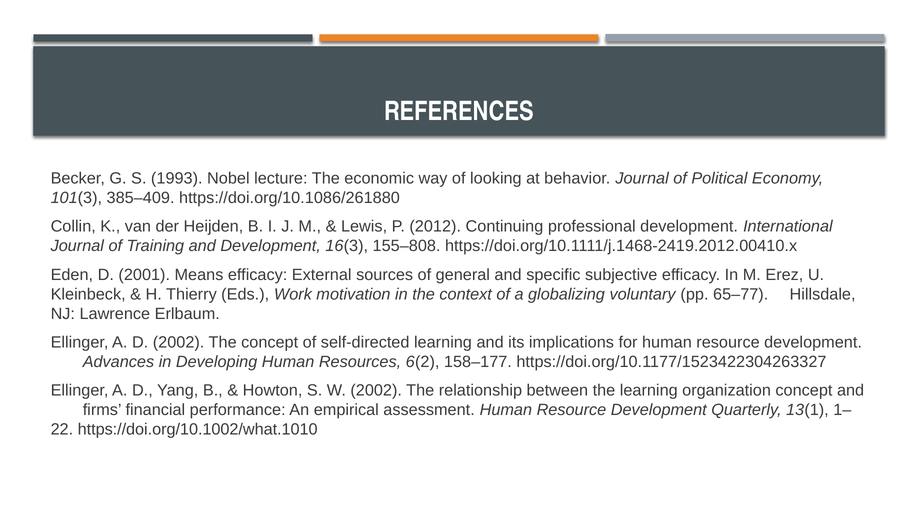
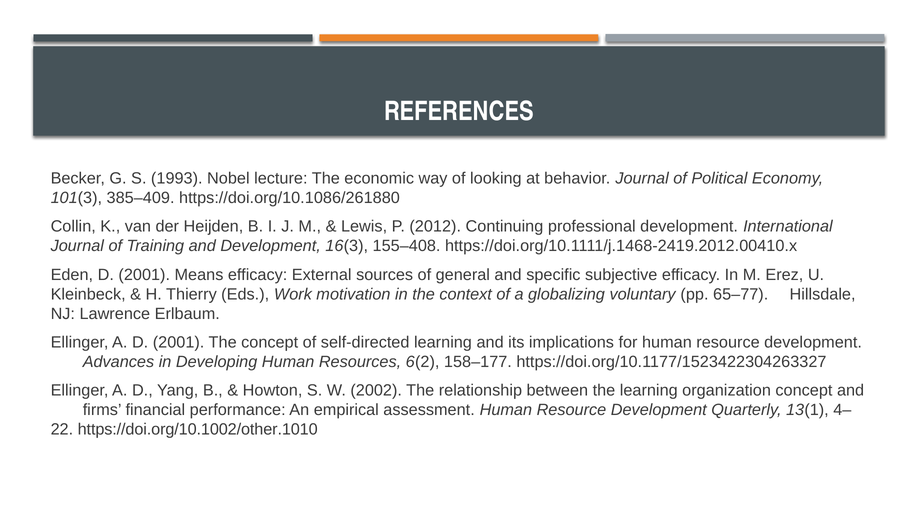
155–808: 155–808 -> 155–408 (407, 246)
A D 2002: 2002 -> 2001 (179, 343)
1–: 1– -> 4– (842, 410)
https://doi.org/10.1002/what.1010: https://doi.org/10.1002/what.1010 -> https://doi.org/10.1002/other.1010 (198, 430)
